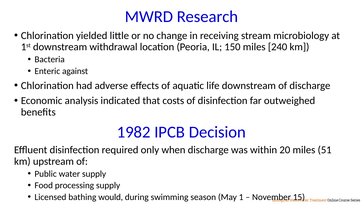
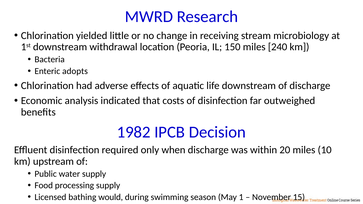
against: against -> adopts (75, 71)
51: 51 -> 10 (325, 150)
